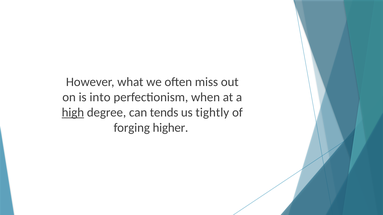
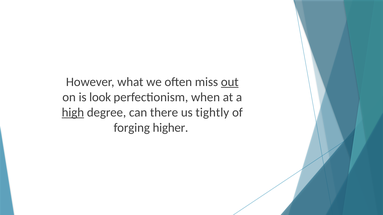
out underline: none -> present (230, 82)
into: into -> look (100, 97)
tends: tends -> there (164, 113)
